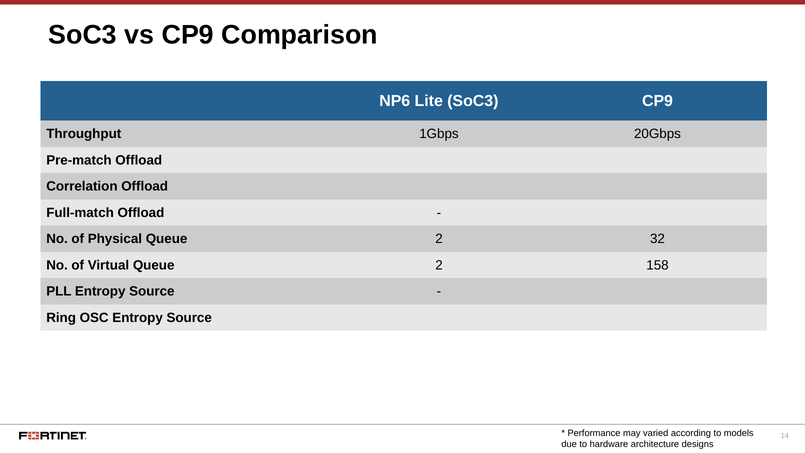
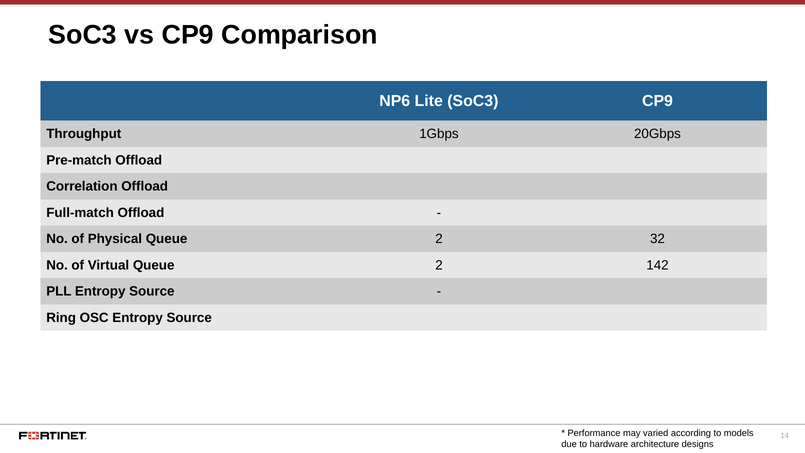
158: 158 -> 142 (658, 265)
